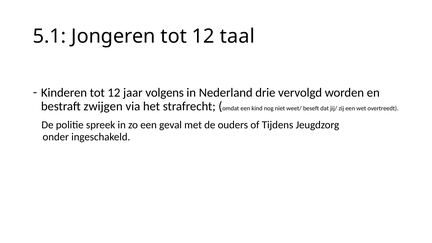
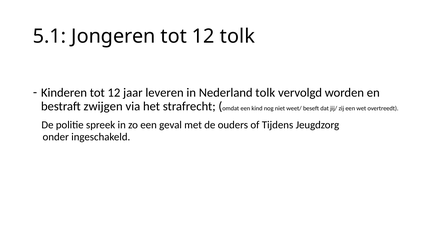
12 taal: taal -> tolk (237, 36)
volgens: volgens -> leveren (165, 93)
Nederland drie: drie -> tolk (265, 93)
